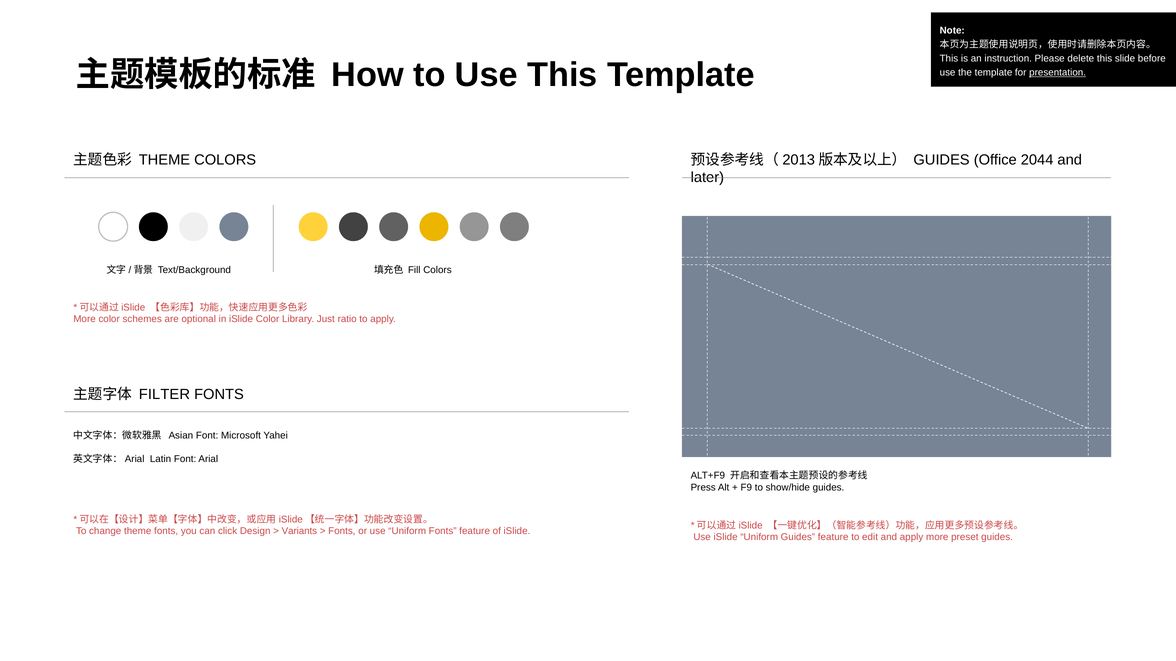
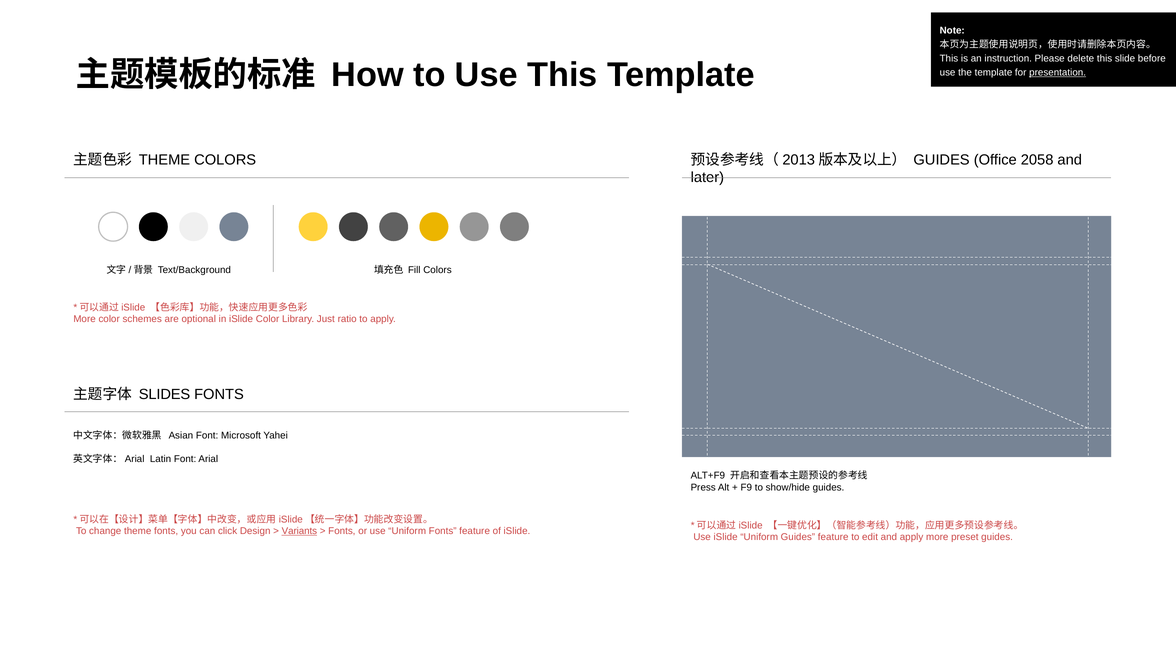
2044: 2044 -> 2058 (1037, 160)
FILTER: FILTER -> SLIDES (165, 394)
Variants underline: none -> present (299, 532)
